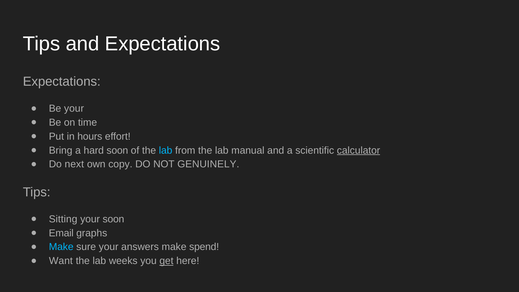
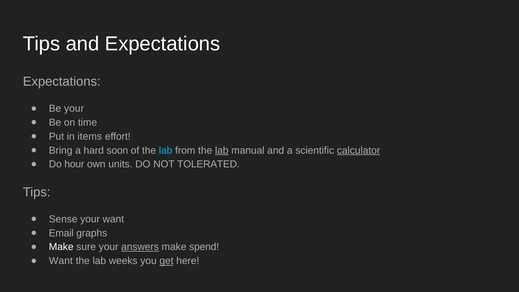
hours: hours -> items (90, 136)
lab underline: none -> present (222, 150)
next: next -> hour (74, 164)
copy: copy -> units (120, 164)
GENUINELY: GENUINELY -> TOLERATED (208, 164)
Sitting: Sitting -> Sense (63, 219)
your soon: soon -> want (113, 219)
Make colour: light blue -> white (61, 247)
answers underline: none -> present (140, 247)
